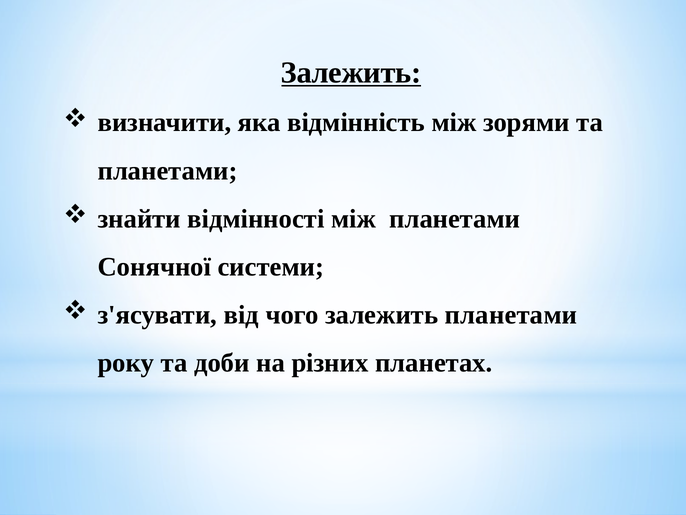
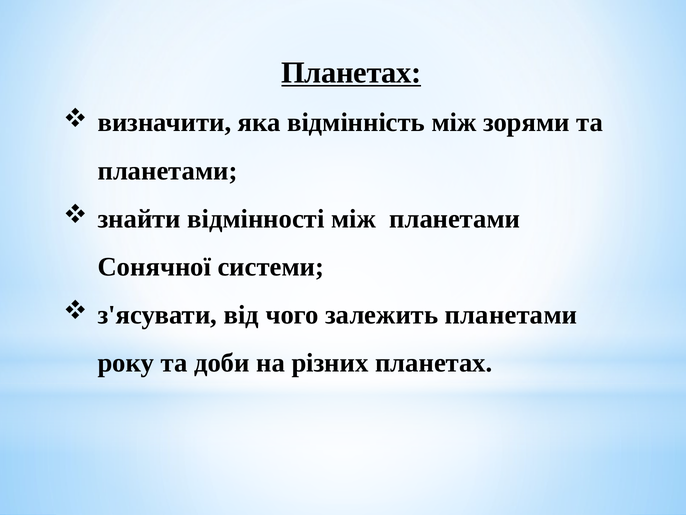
Залежить: Залежить -> Планетах (351, 72)
